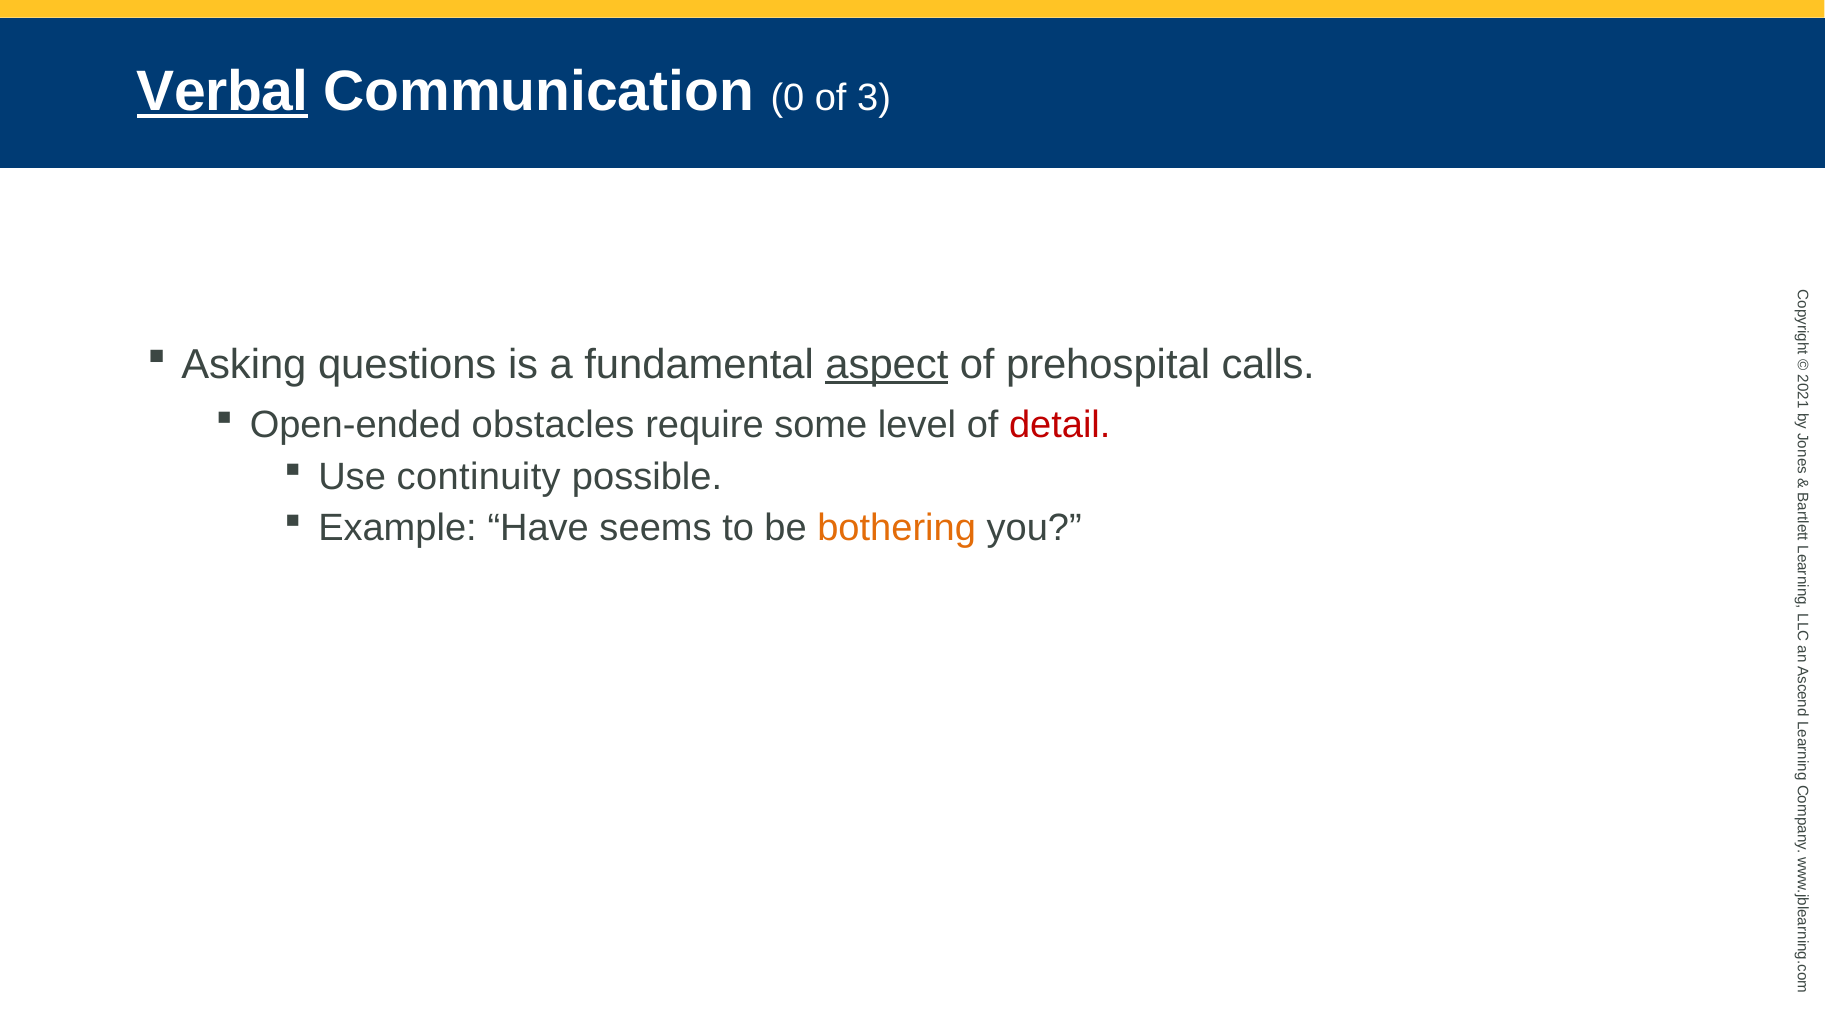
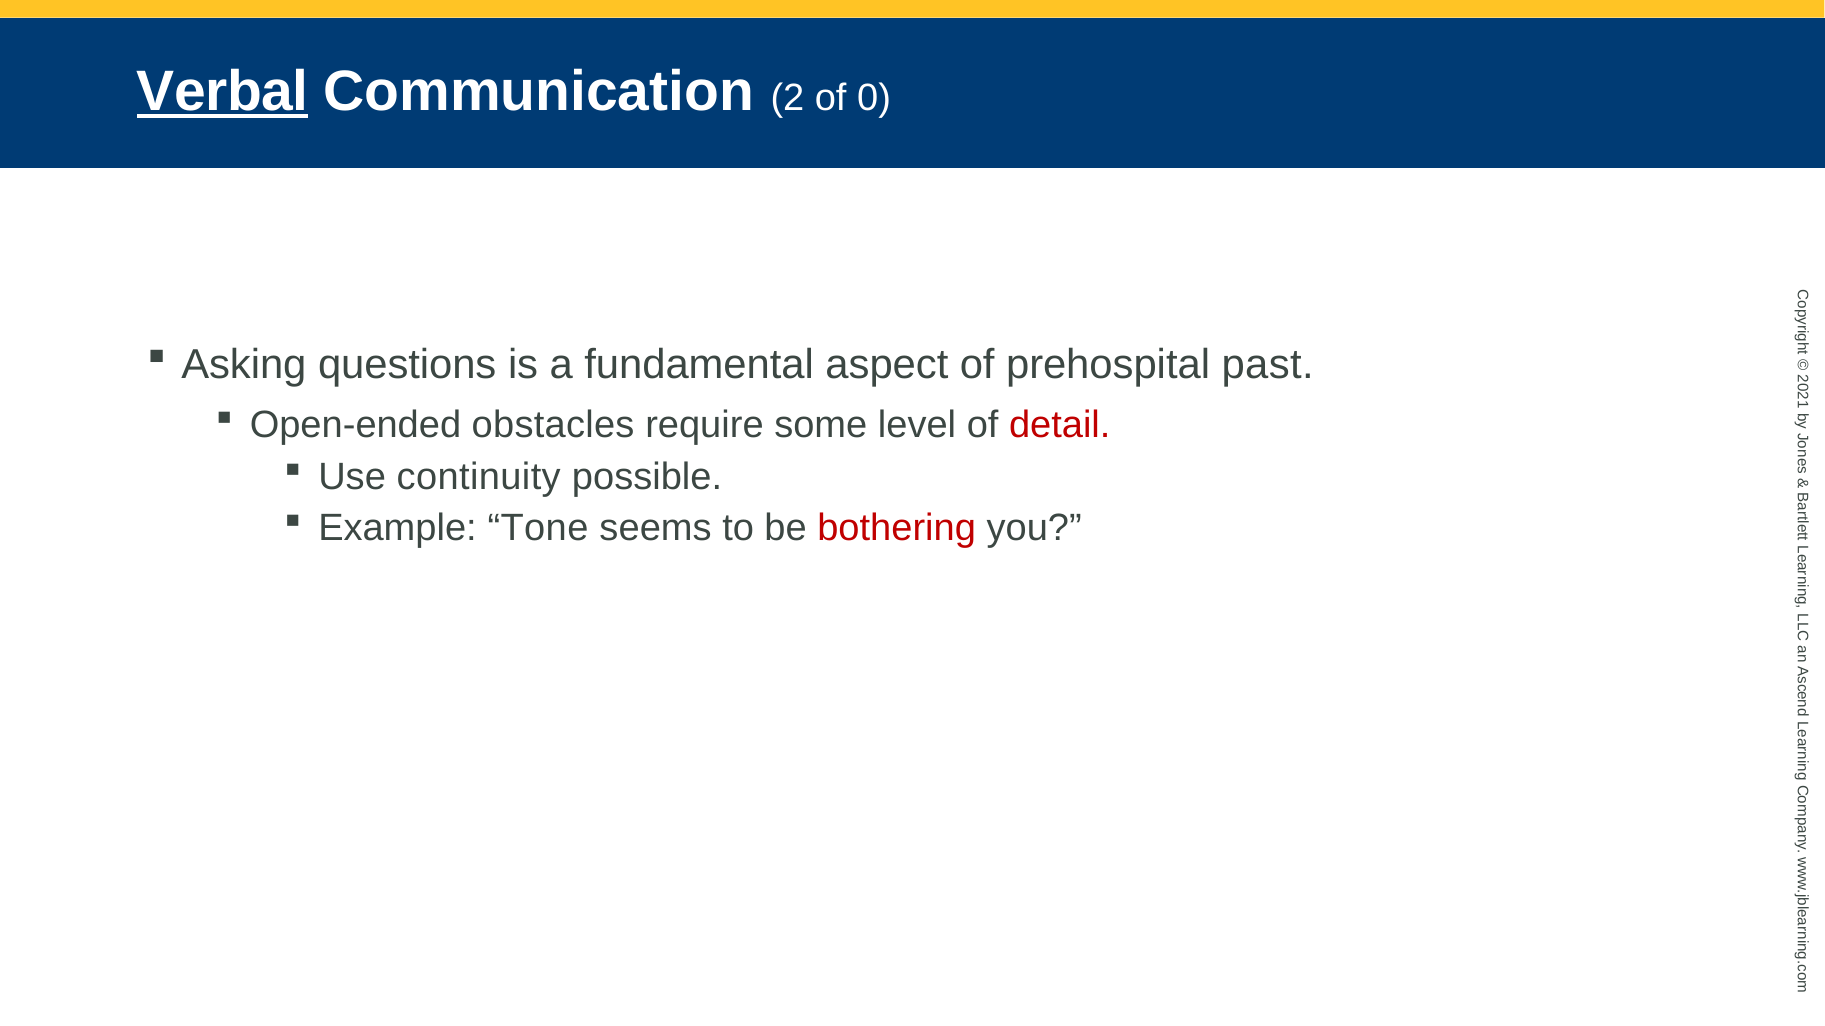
Communication 0: 0 -> 2 (787, 98)
of 3: 3 -> 0 (874, 98)
aspect underline: present -> none (887, 365)
calls: calls -> past (1268, 365)
Have: Have -> Tone (538, 528)
bothering colour: orange -> red (897, 528)
